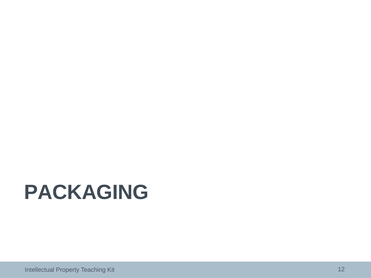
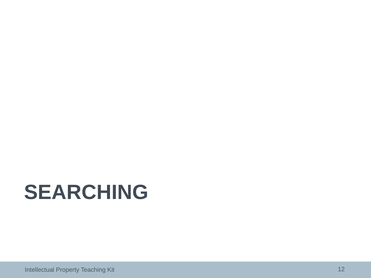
PACKAGING: PACKAGING -> SEARCHING (86, 193)
